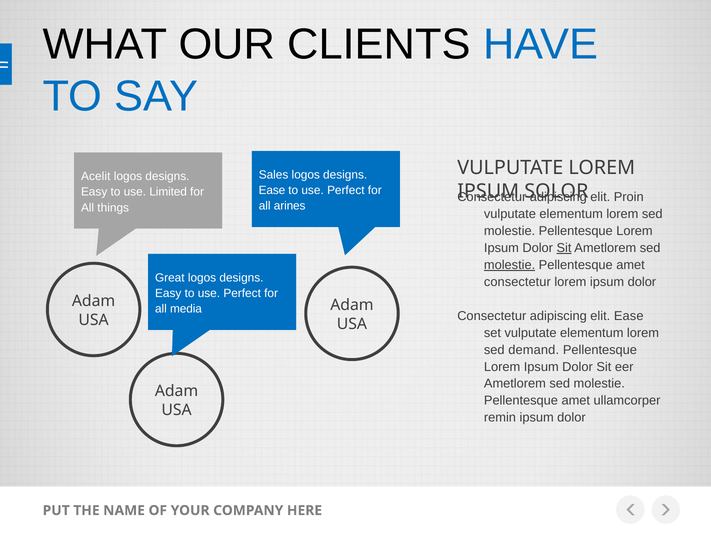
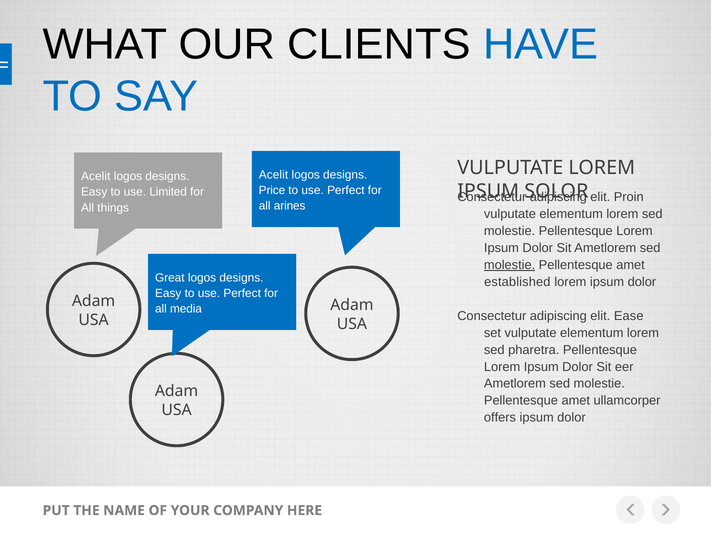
Sales: Sales -> Acelit (274, 175)
Ease: Ease -> Price (272, 191)
Sit underline: present -> none (564, 248)
consectetur: consectetur -> established (517, 282)
demand: demand -> pharetra (534, 350)
remin: remin -> offers (500, 418)
